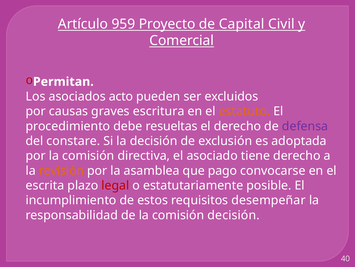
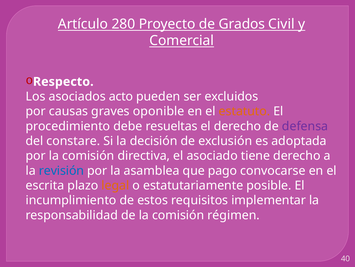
959: 959 -> 280 (123, 24)
Capital: Capital -> Grados (242, 24)
Permitan: Permitan -> Respecto (63, 81)
escritura: escritura -> oponible (159, 111)
revisión colour: orange -> blue (61, 170)
legal colour: red -> orange (115, 185)
desempeñar: desempeñar -> implementar (269, 200)
comisión decisión: decisión -> régimen (234, 215)
